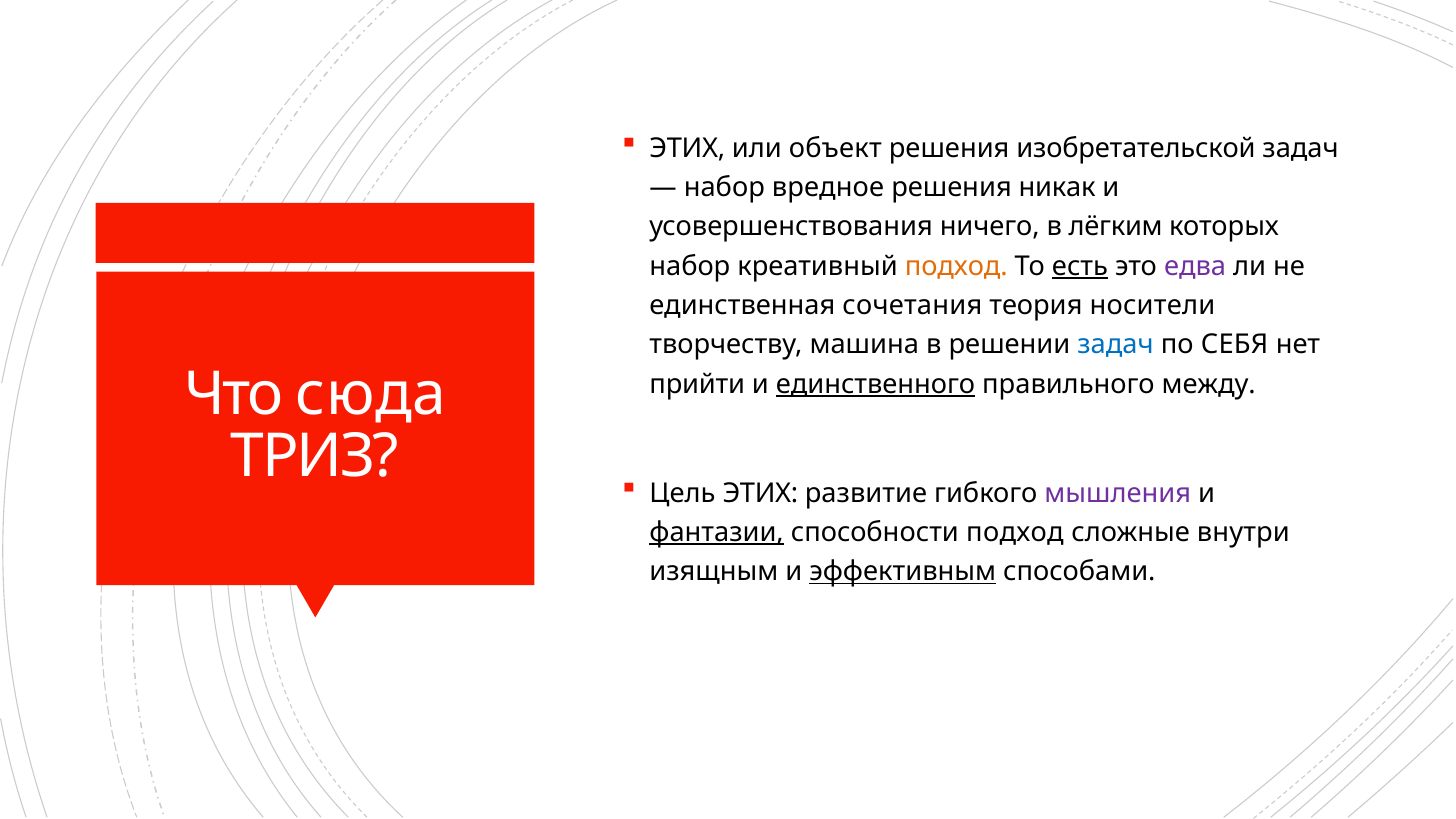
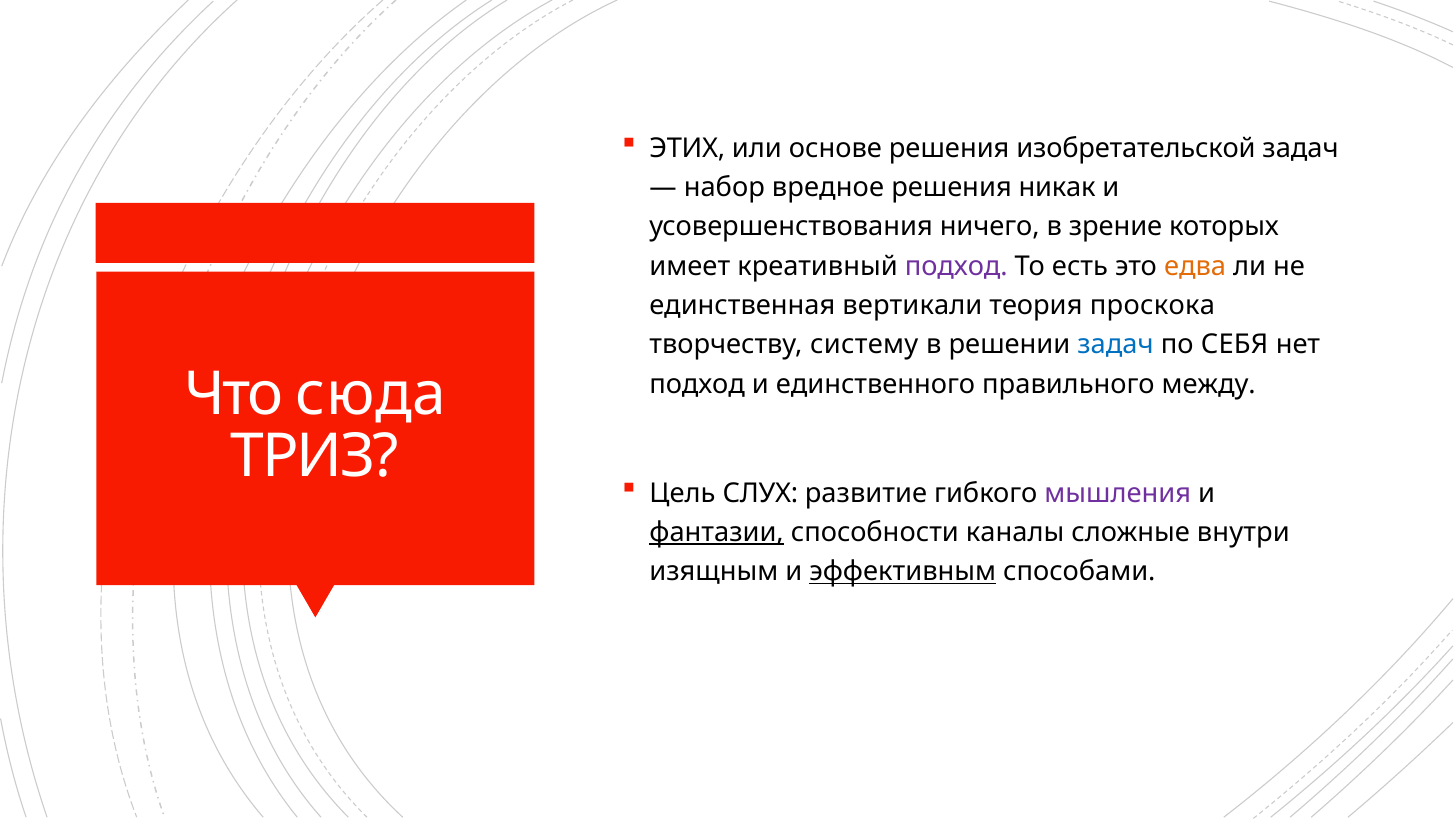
объект: объект -> основе (835, 148)
лёгким: лёгким -> зрение (1116, 227)
набор: набор -> имеет (690, 266)
подход colour: orange -> purple (956, 266)
есть underline: present -> none (1080, 266)
едва colour: purple -> orange (1195, 266)
сочетания: сочетания -> вертикали (912, 306)
носители: носители -> проскока (1152, 306)
машина: машина -> систему (864, 345)
прийти: прийти -> подход (697, 384)
единственного underline: present -> none (876, 384)
Цель ЭТИХ: ЭТИХ -> СЛУХ (760, 493)
способности подход: подход -> каналы (1015, 532)
